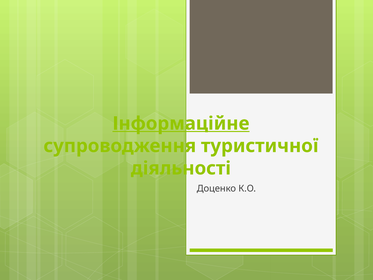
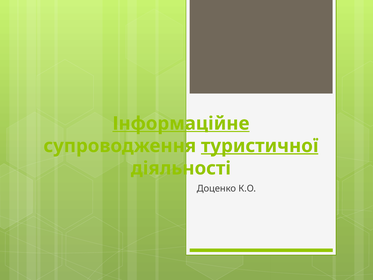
туристичної underline: none -> present (260, 146)
